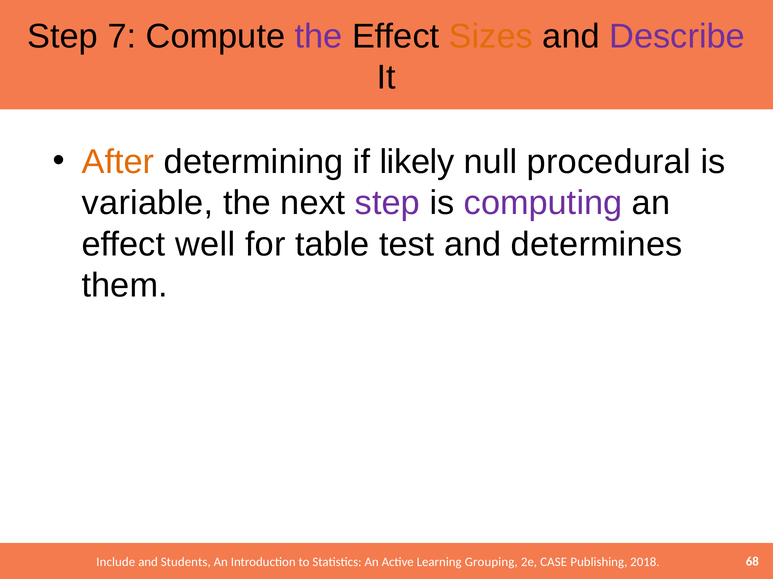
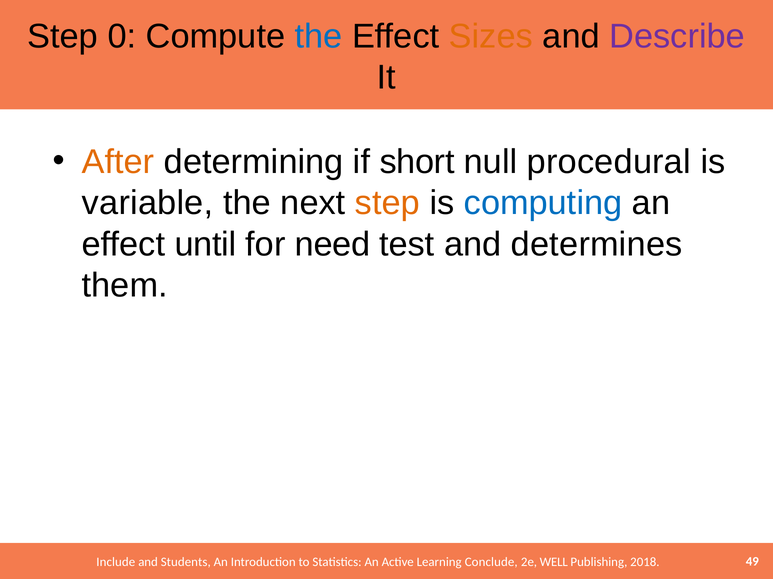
7: 7 -> 0 (122, 37)
the colour: purple -> blue (319, 37)
likely: likely -> short (417, 162)
step colour: purple -> orange (387, 203)
computing colour: purple -> blue (543, 203)
well: well -> until (205, 245)
table: table -> need (333, 245)
Grouping: Grouping -> Conclude (491, 563)
CASE: CASE -> WELL (554, 563)
68: 68 -> 49 (752, 562)
